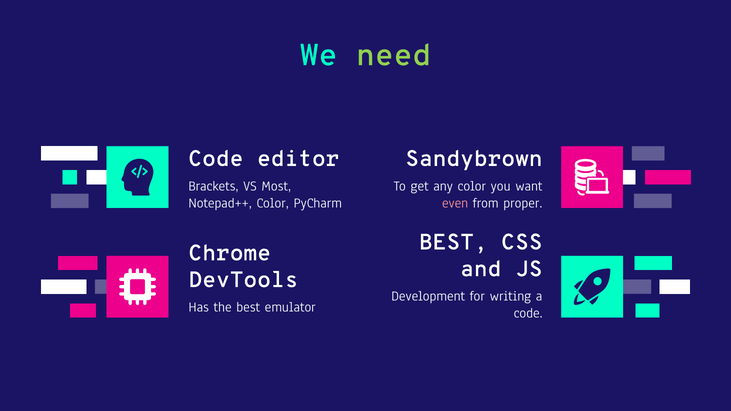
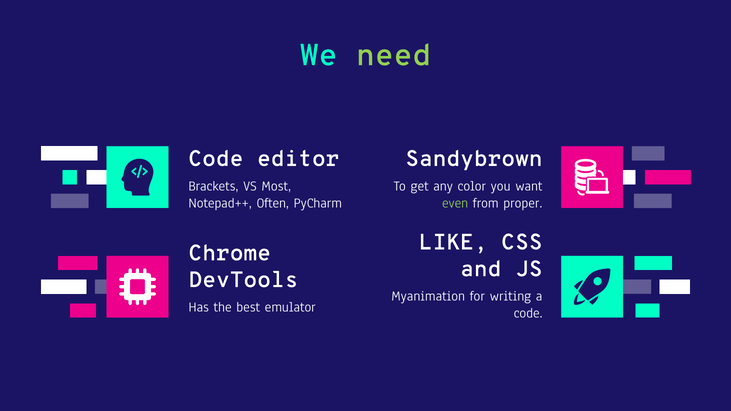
Notepad++ Color: Color -> Often (273, 203)
even colour: pink -> light green (455, 203)
BEST: BEST -> LIKE (453, 242)
Development: Development -> Myanimation (428, 296)
